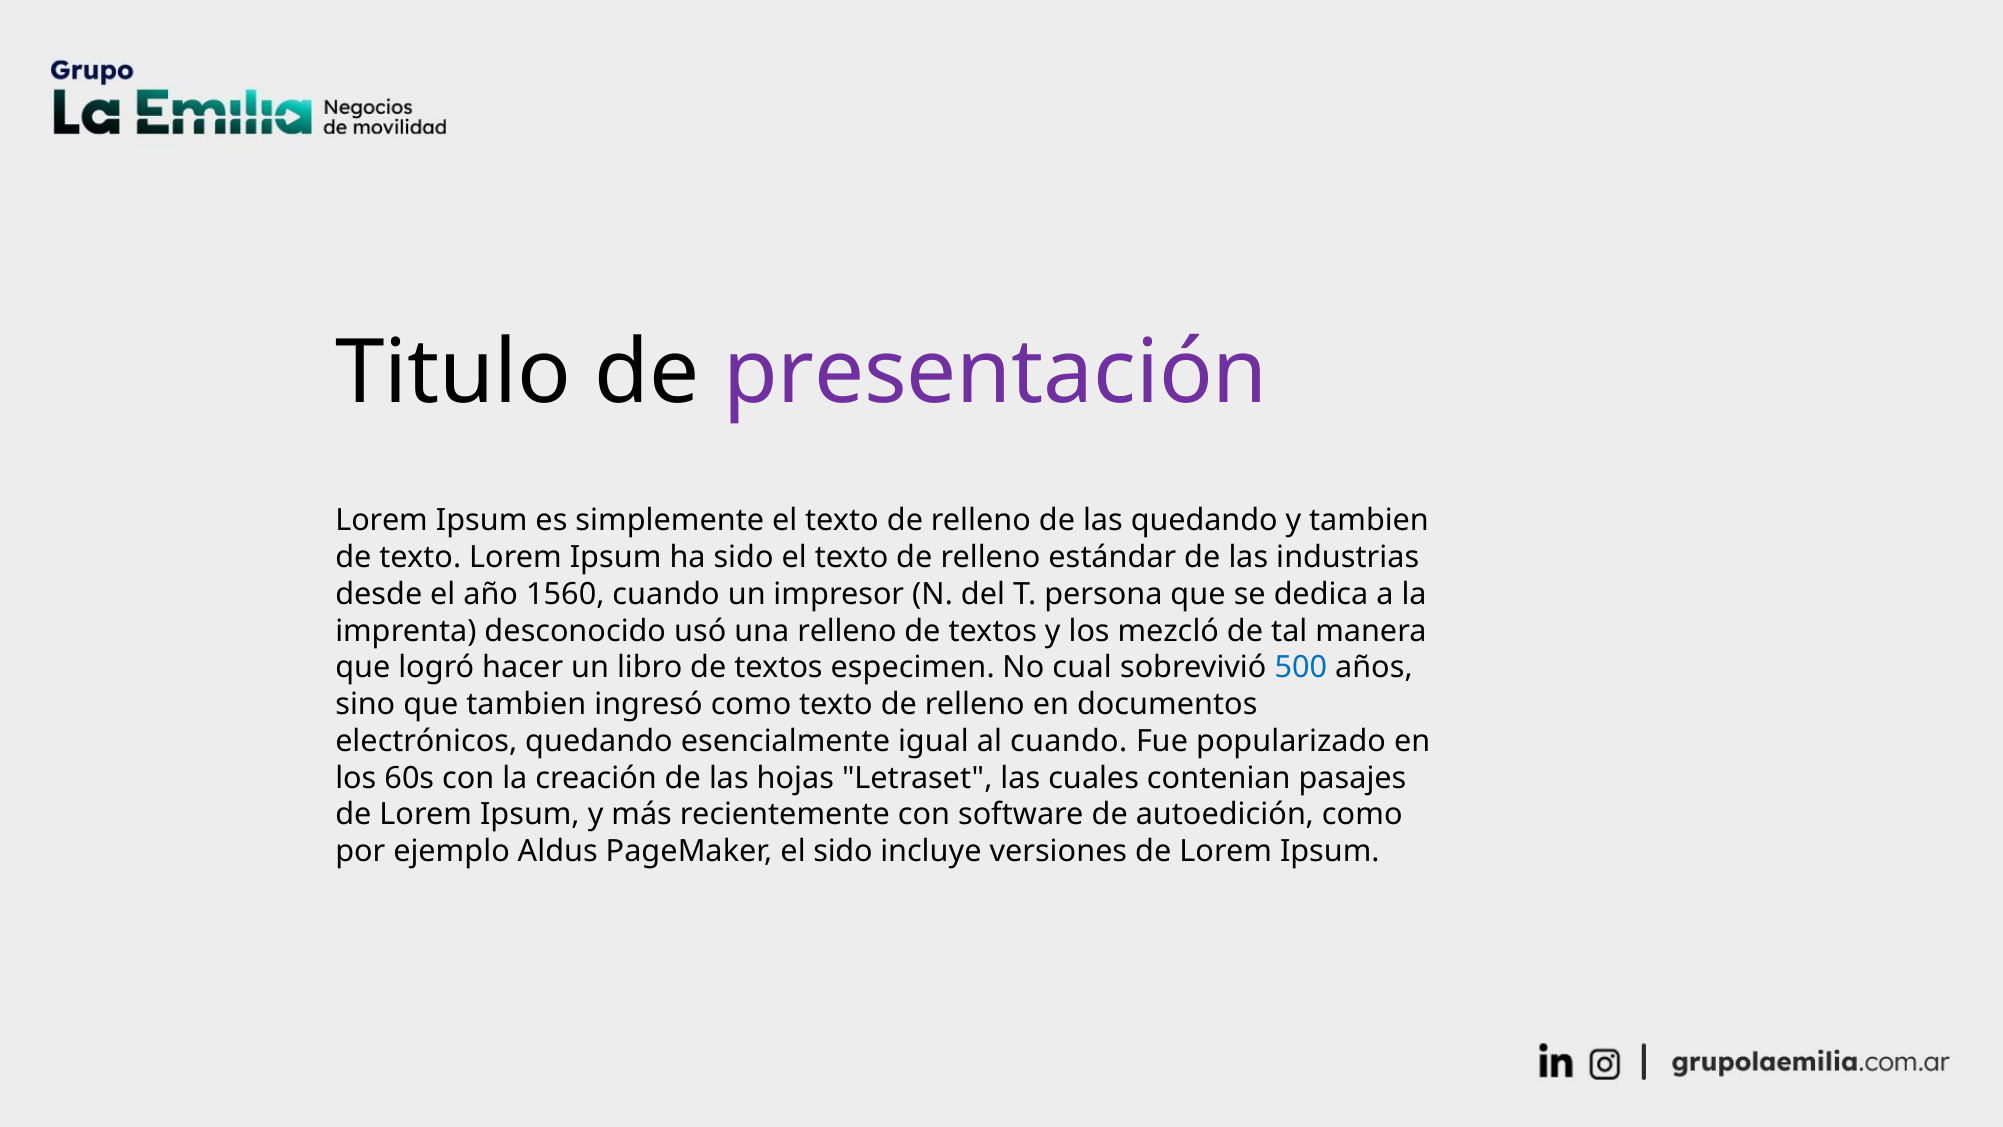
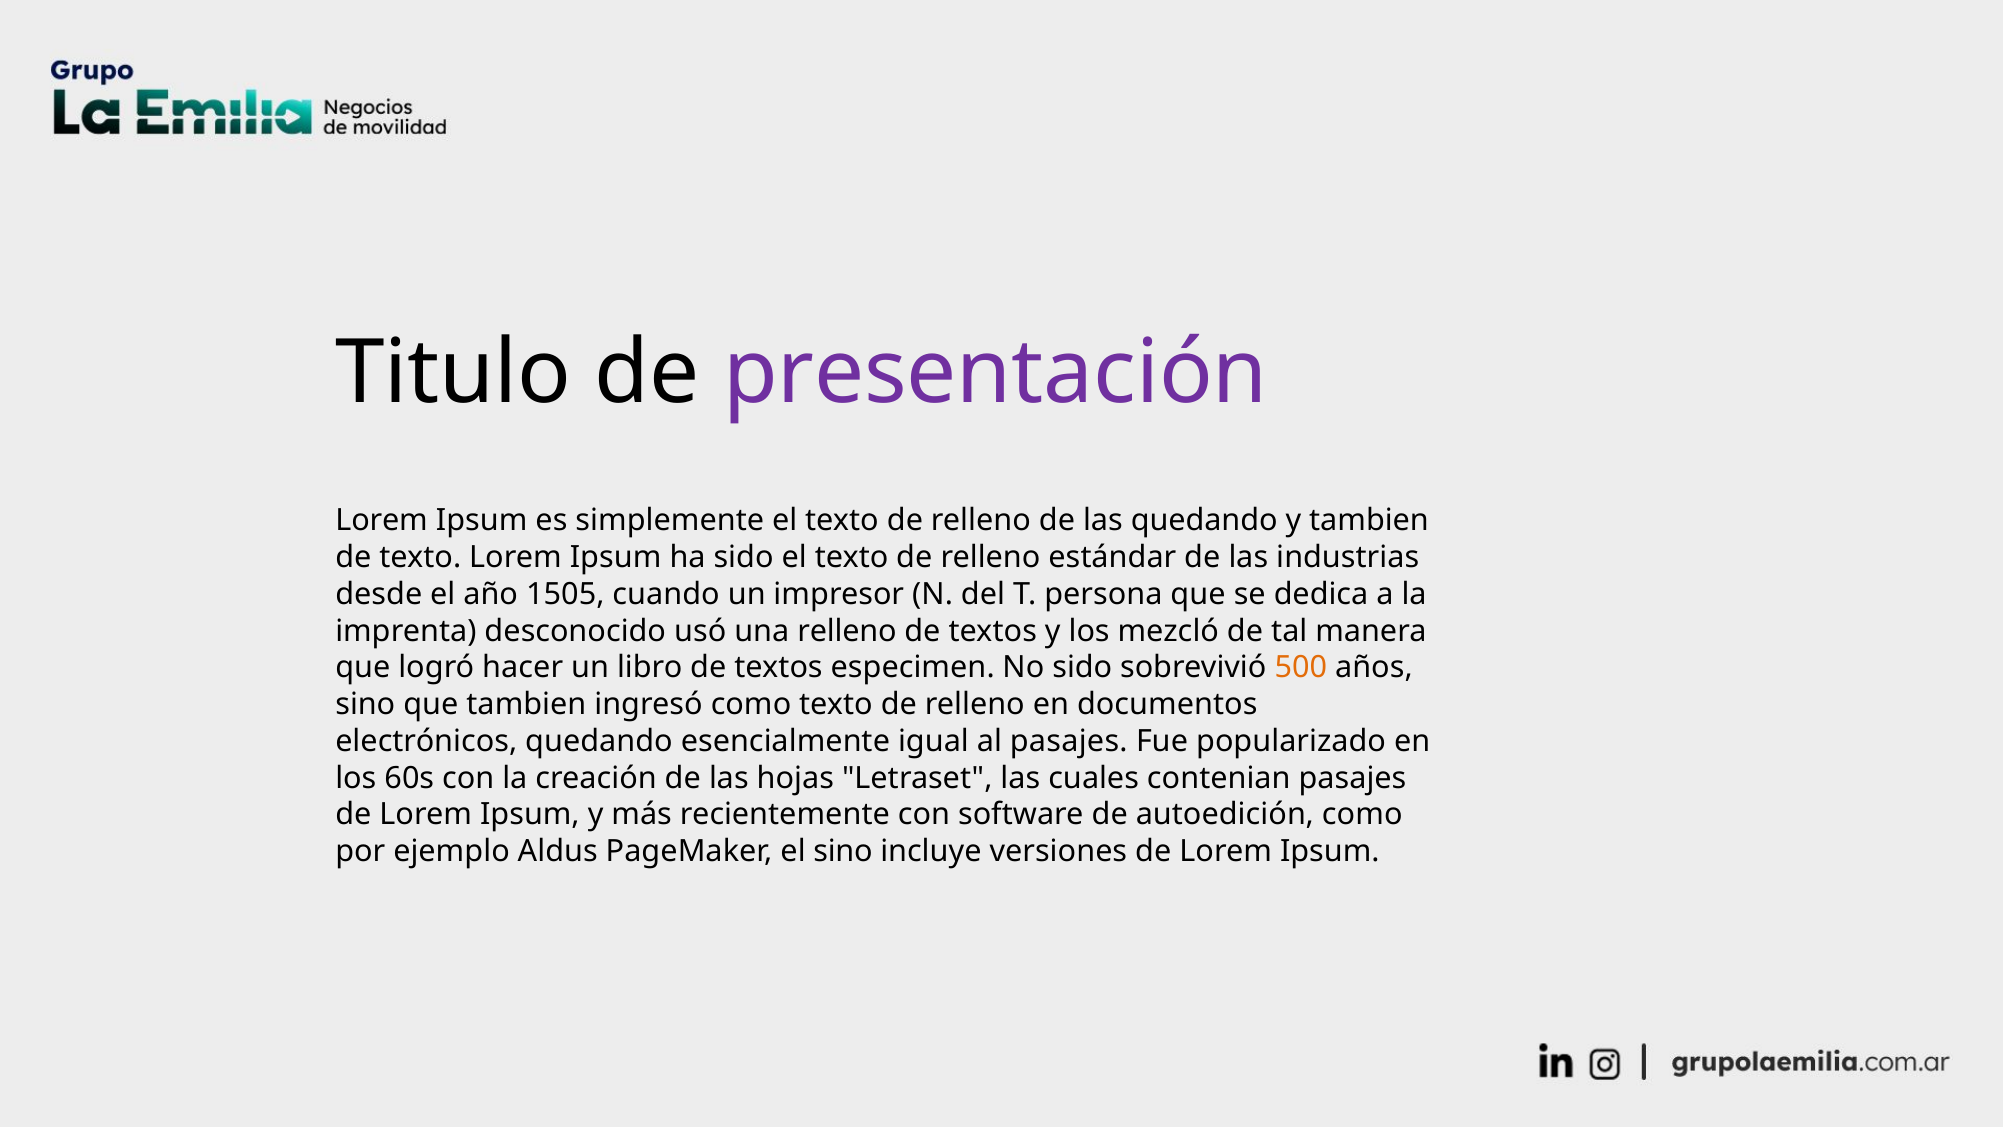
1560: 1560 -> 1505 (565, 594)
No cual: cual -> sido (1082, 668)
500 colour: blue -> orange (1301, 668)
al cuando: cuando -> pasajes (1069, 741)
el sido: sido -> sino (843, 851)
